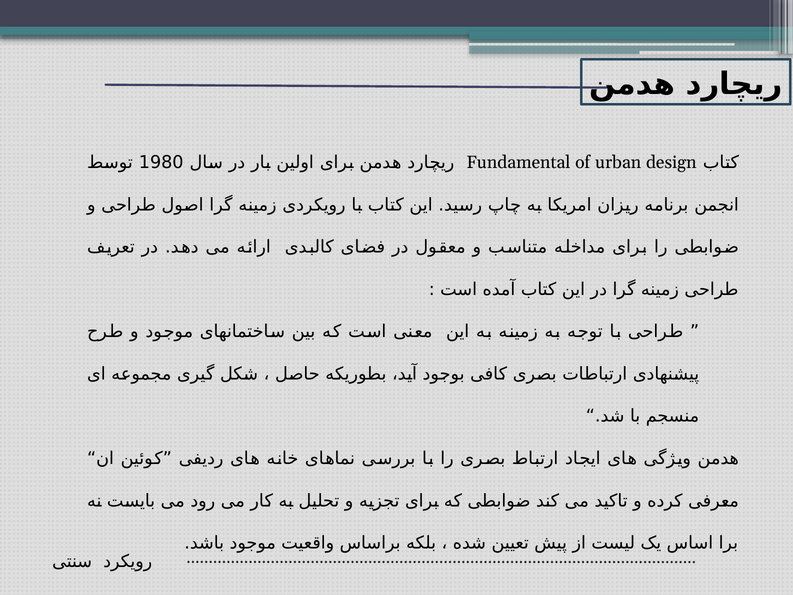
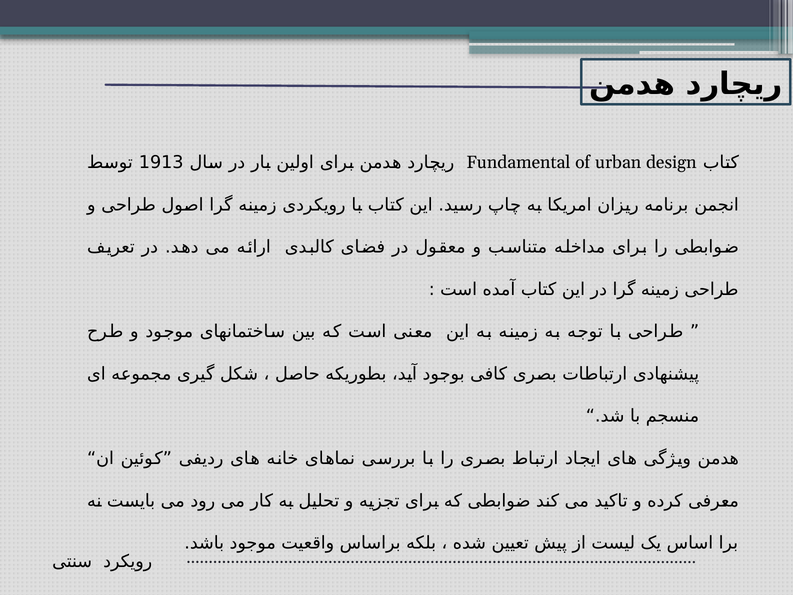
1980: 1980 -> 1913 (161, 162)
